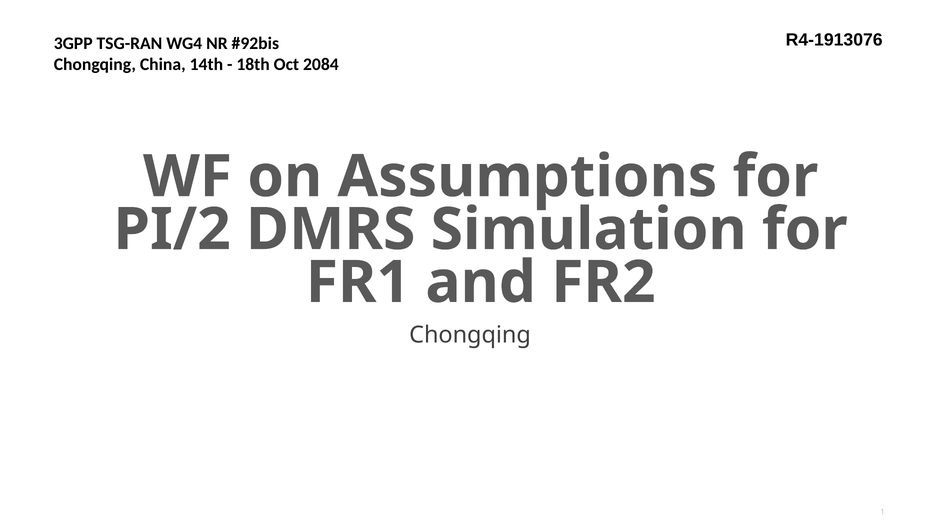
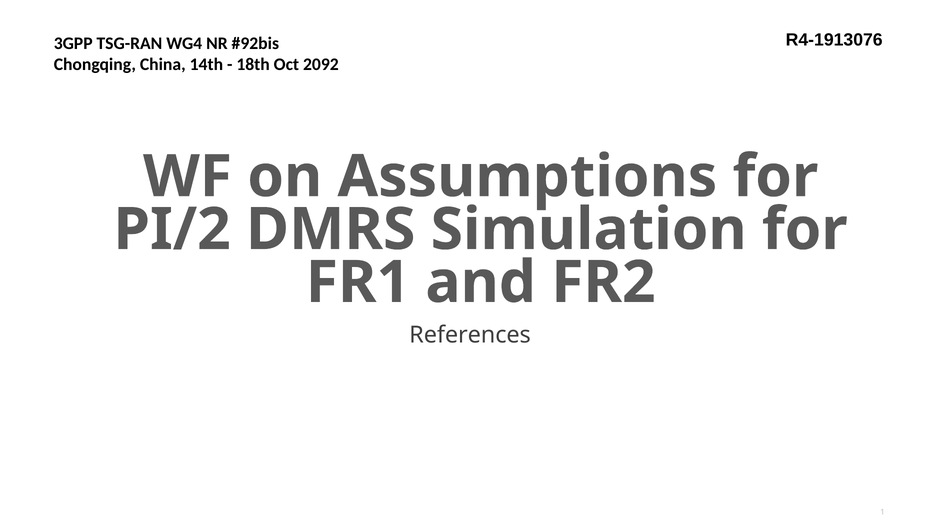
2084: 2084 -> 2092 (321, 65)
Chongqing: Chongqing -> References (470, 335)
